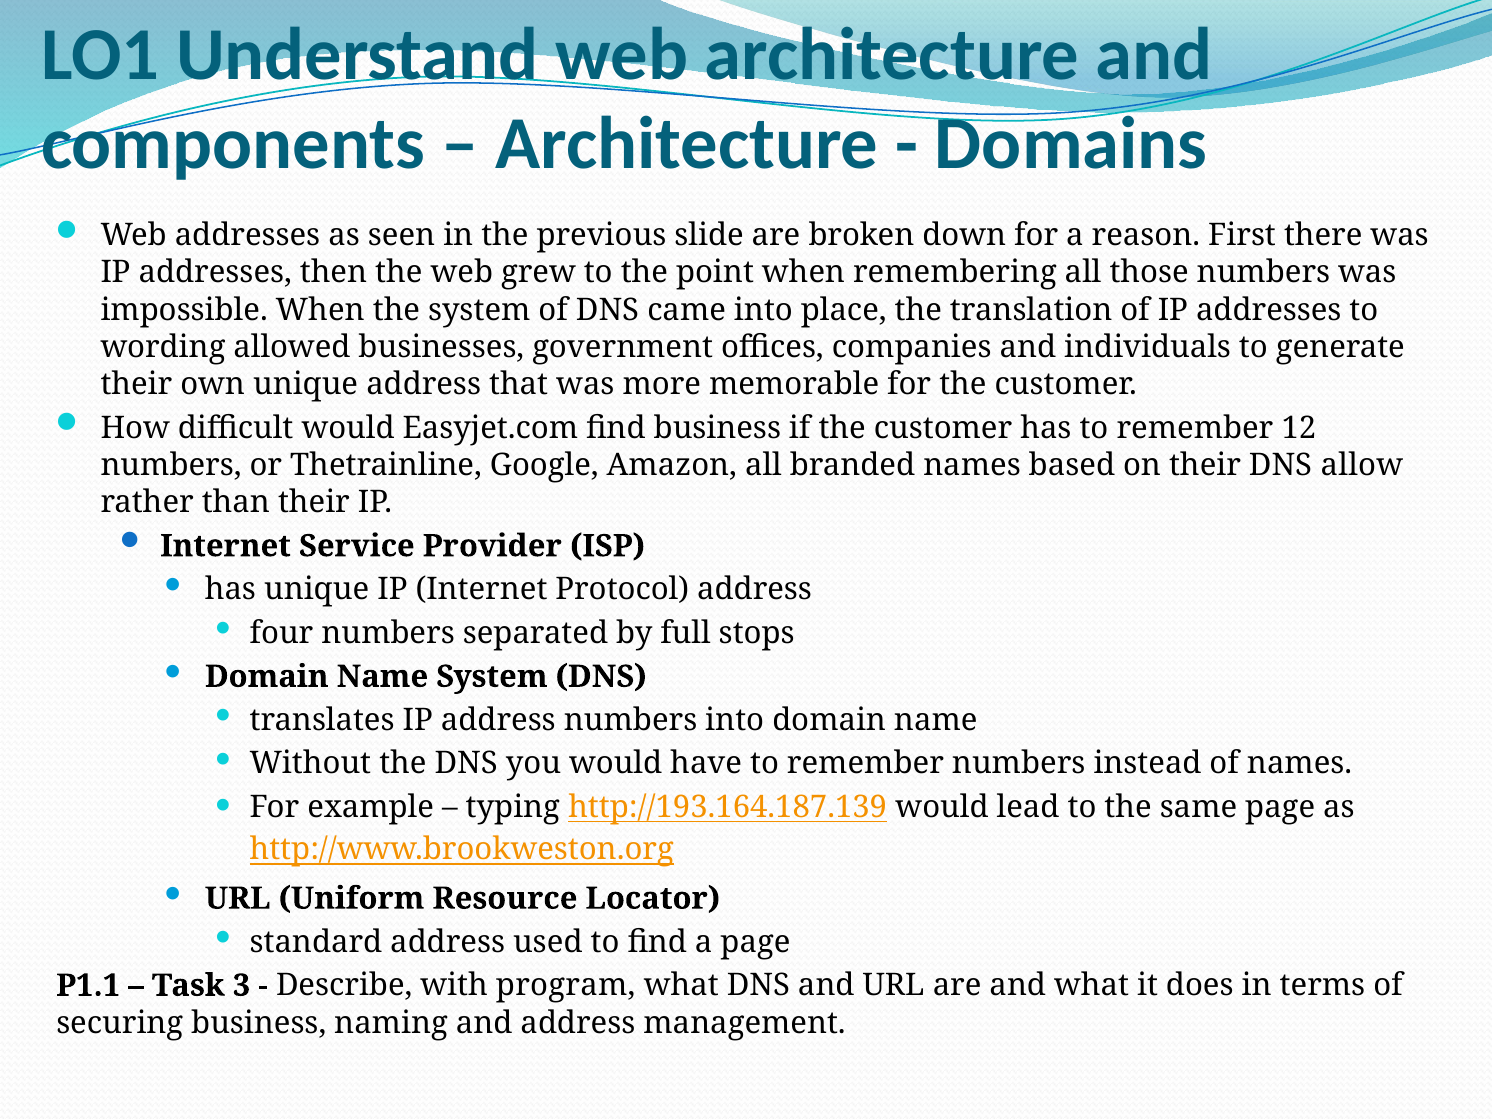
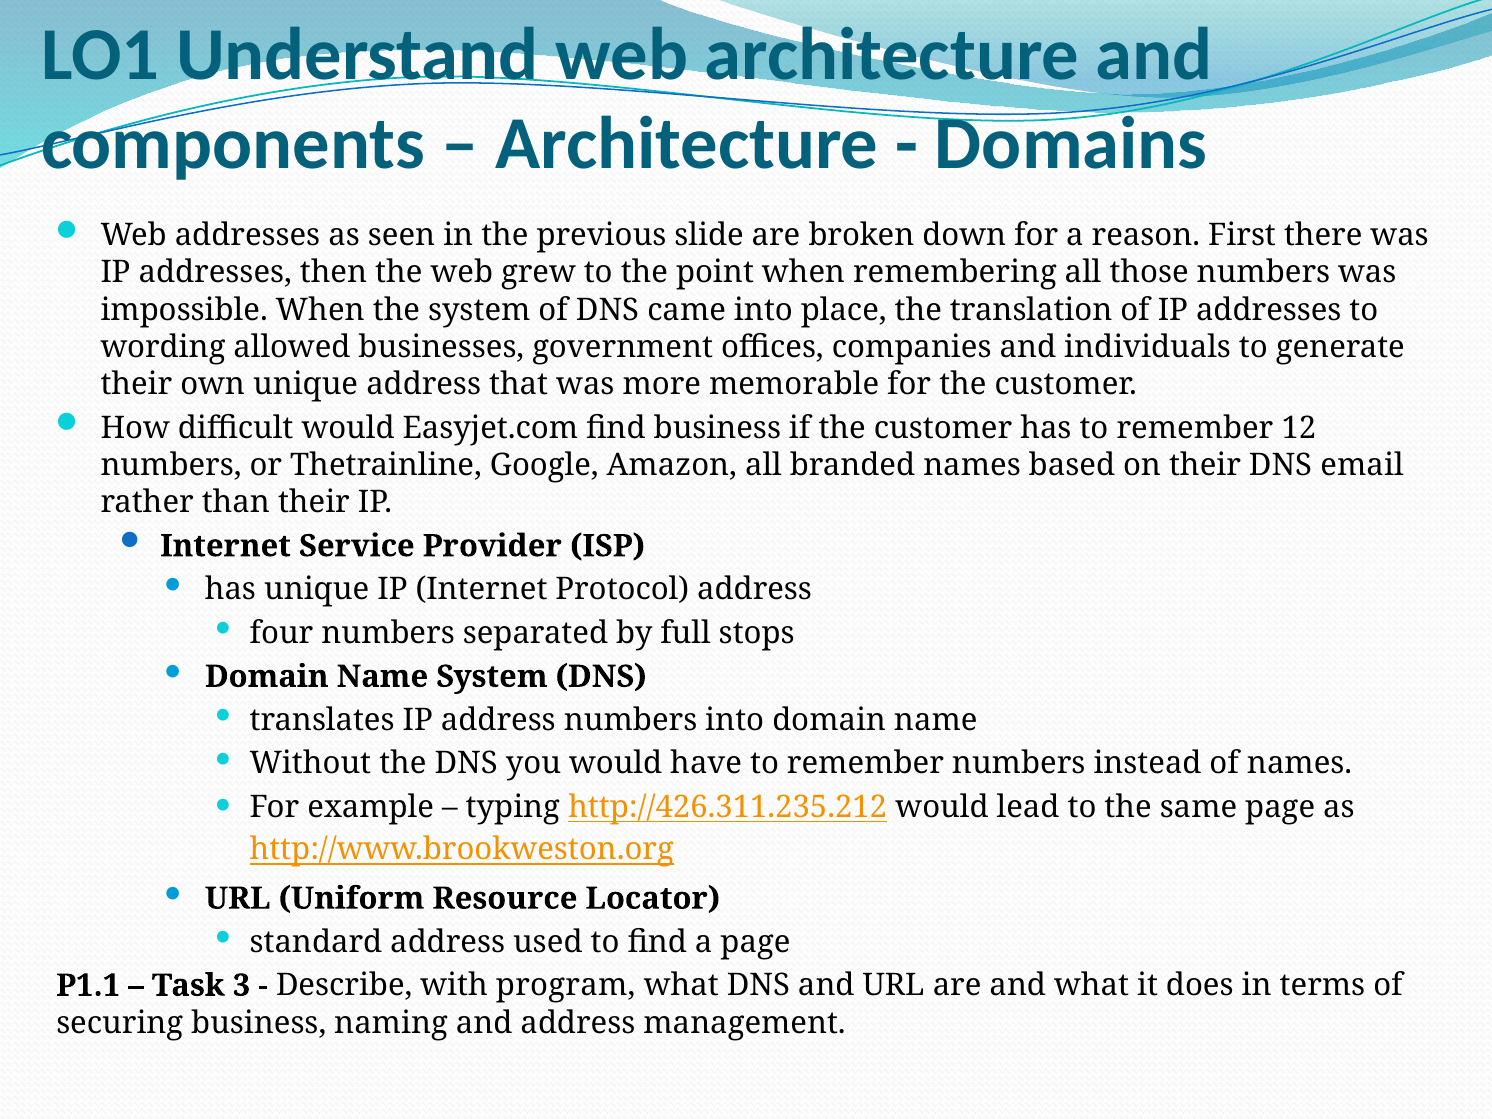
allow: allow -> email (1362, 465)
http://193.164.187.139: http://193.164.187.139 -> http://426.311.235.212 (728, 807)
